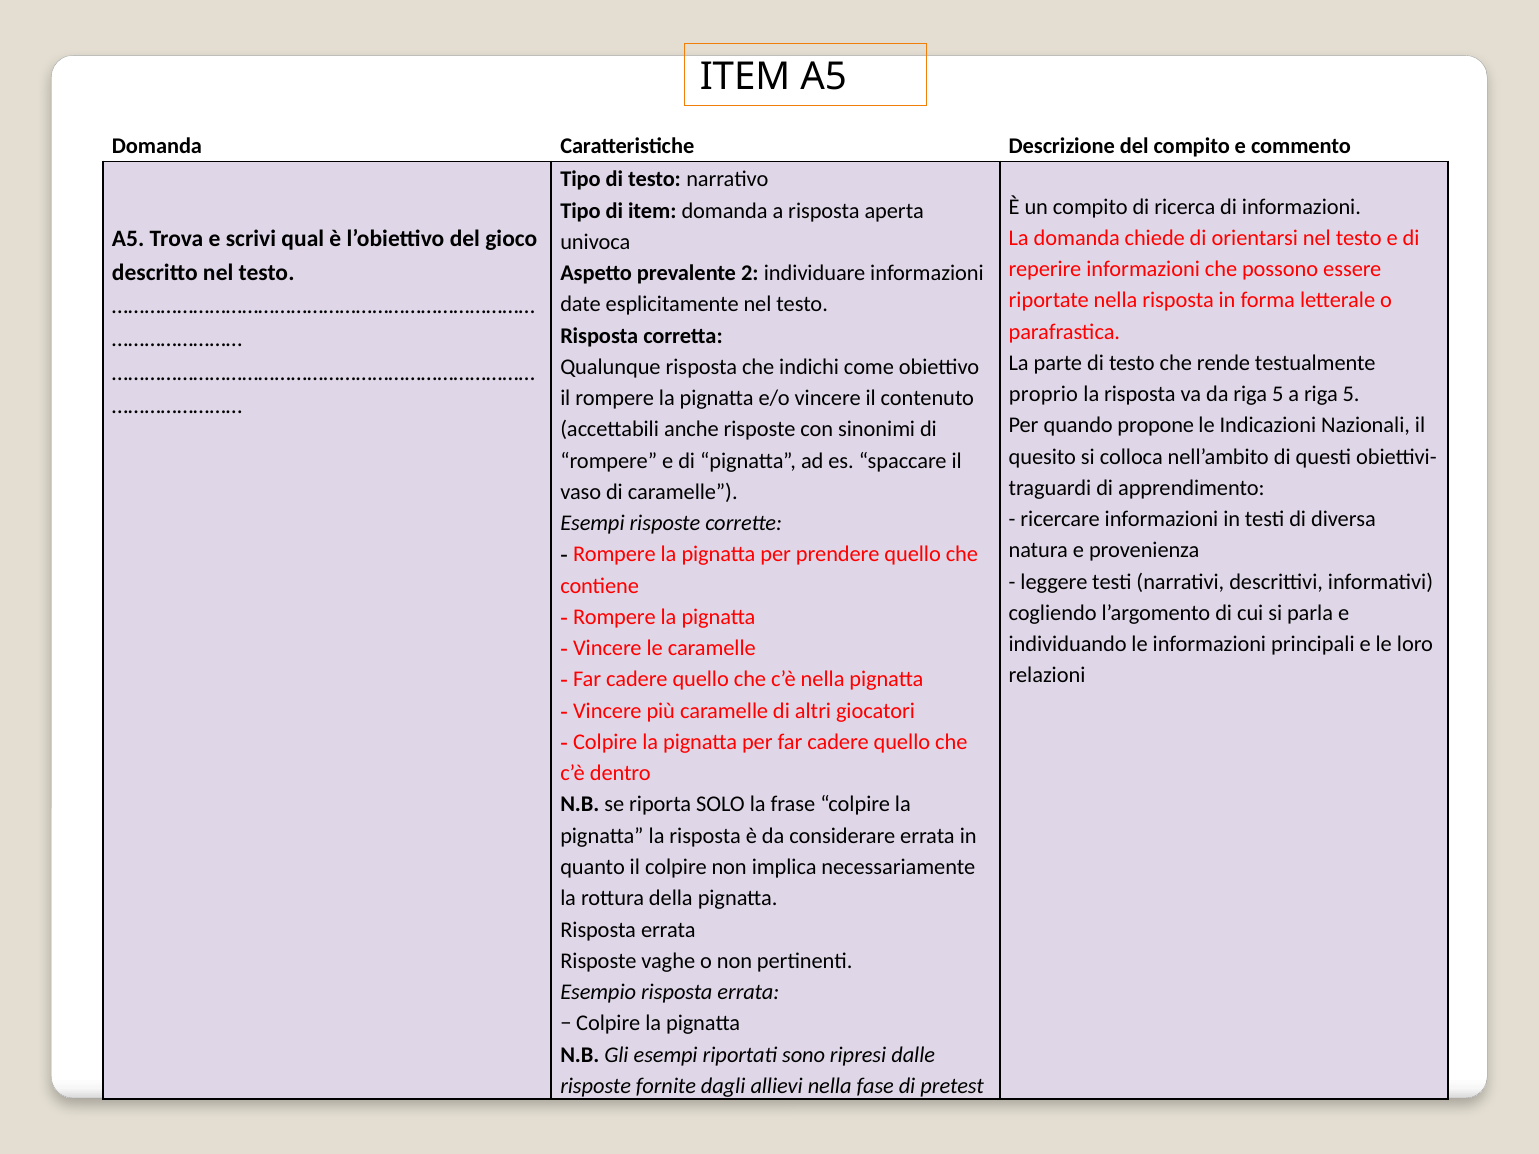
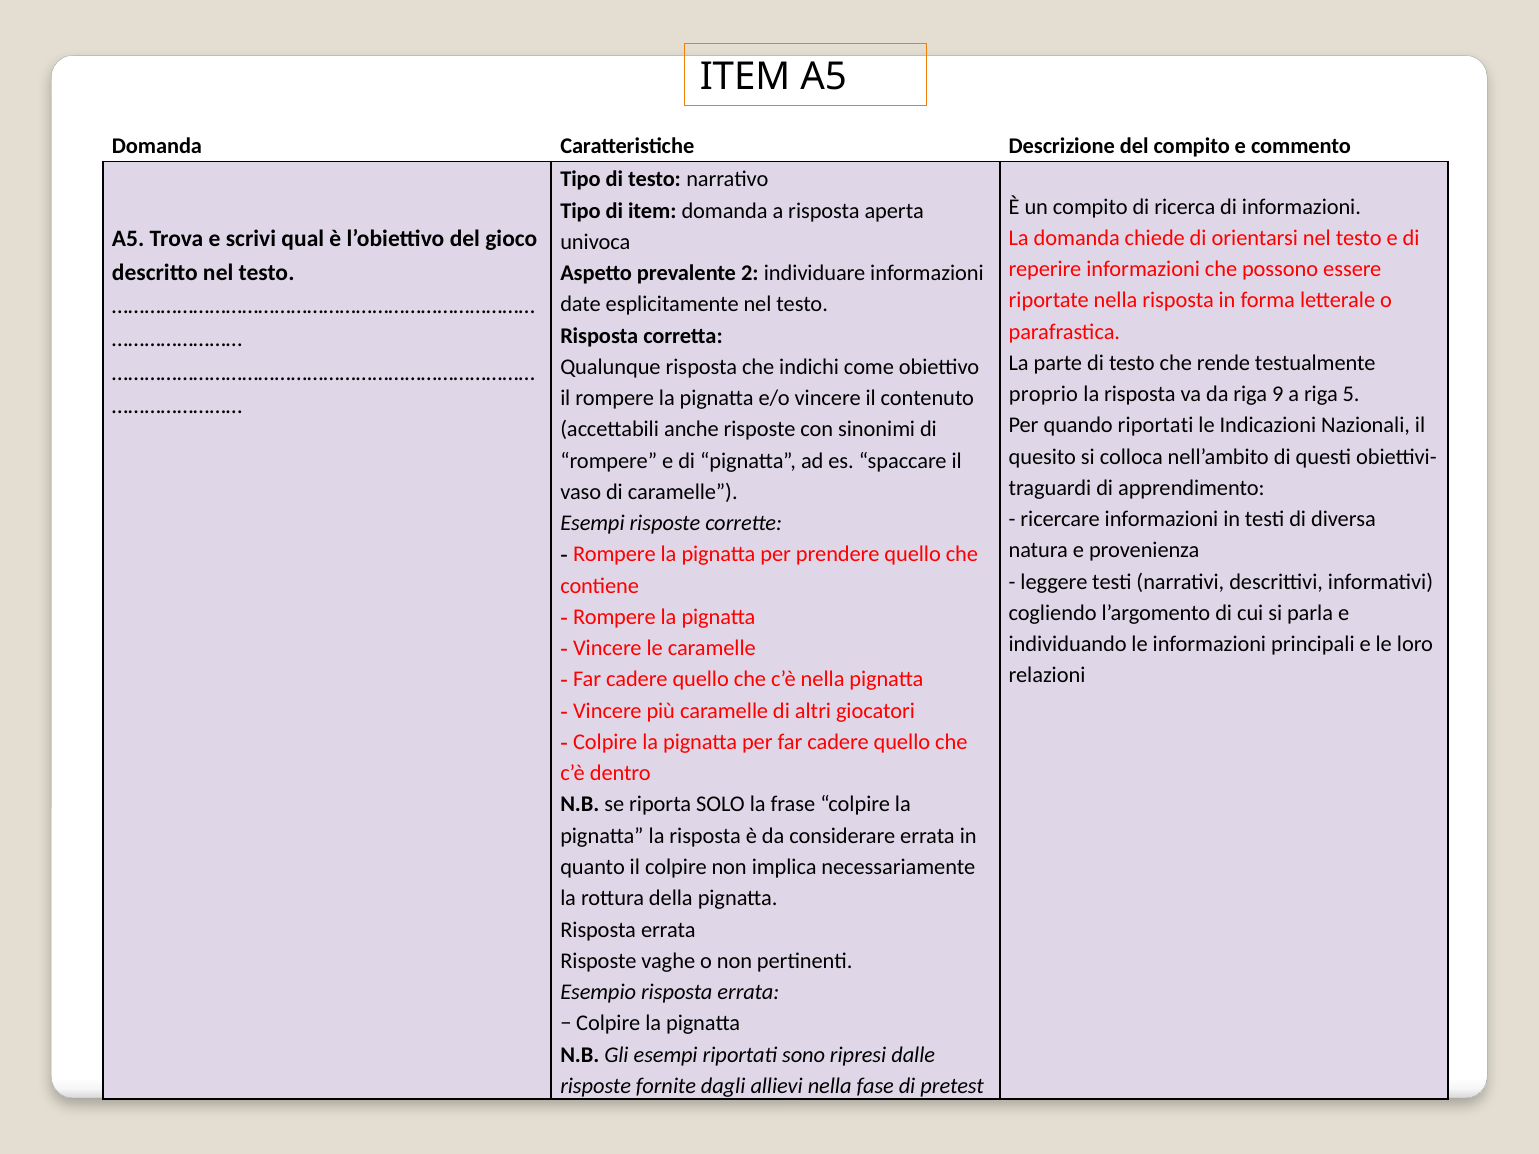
da riga 5: 5 -> 9 (1278, 394)
quando propone: propone -> riportati (1156, 426)
